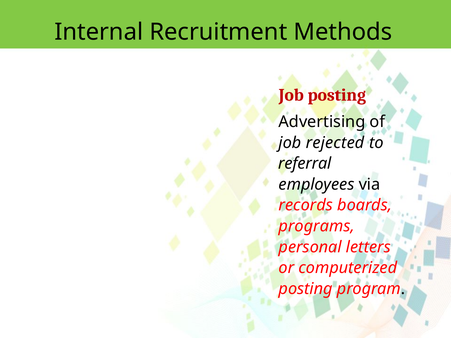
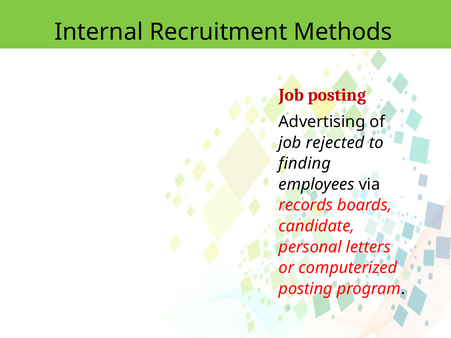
referral: referral -> finding (305, 164)
programs: programs -> candidate (317, 226)
